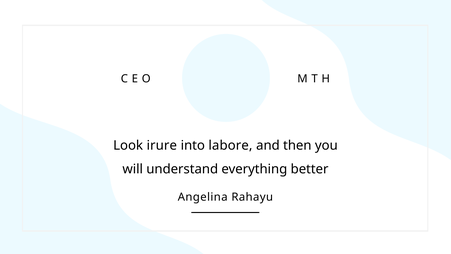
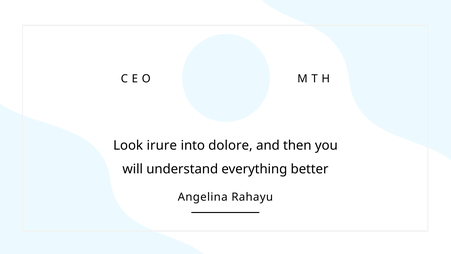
labore: labore -> dolore (230, 145)
